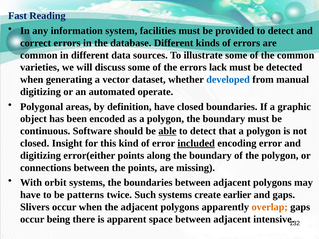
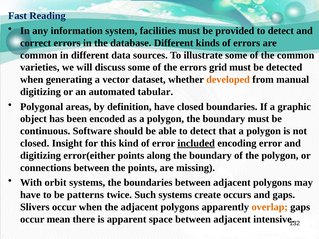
lack: lack -> grid (218, 67)
developed colour: blue -> orange (228, 80)
operate: operate -> tabular (155, 92)
able underline: present -> none (167, 131)
earlier: earlier -> occurs (237, 195)
being: being -> mean (58, 219)
